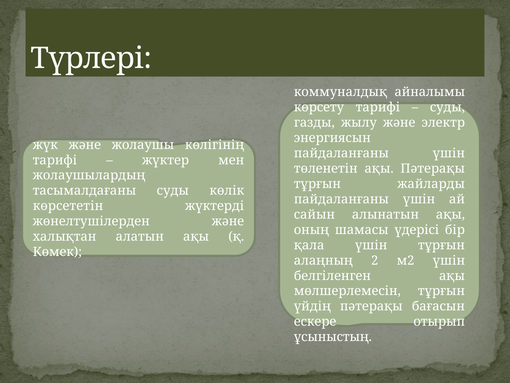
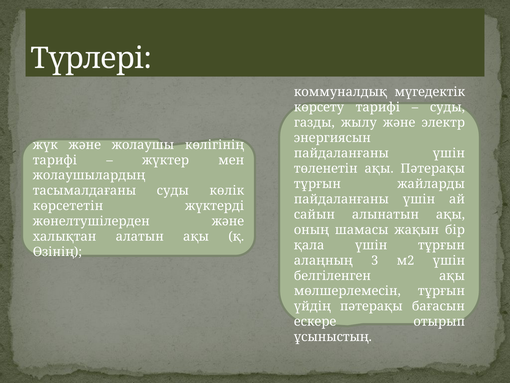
айналымы: айналымы -> мүгедектік (430, 92)
үдерісі: үдерісі -> жақын (417, 230)
Көмек: Көмек -> Өзінің (57, 252)
2: 2 -> 3 (375, 260)
